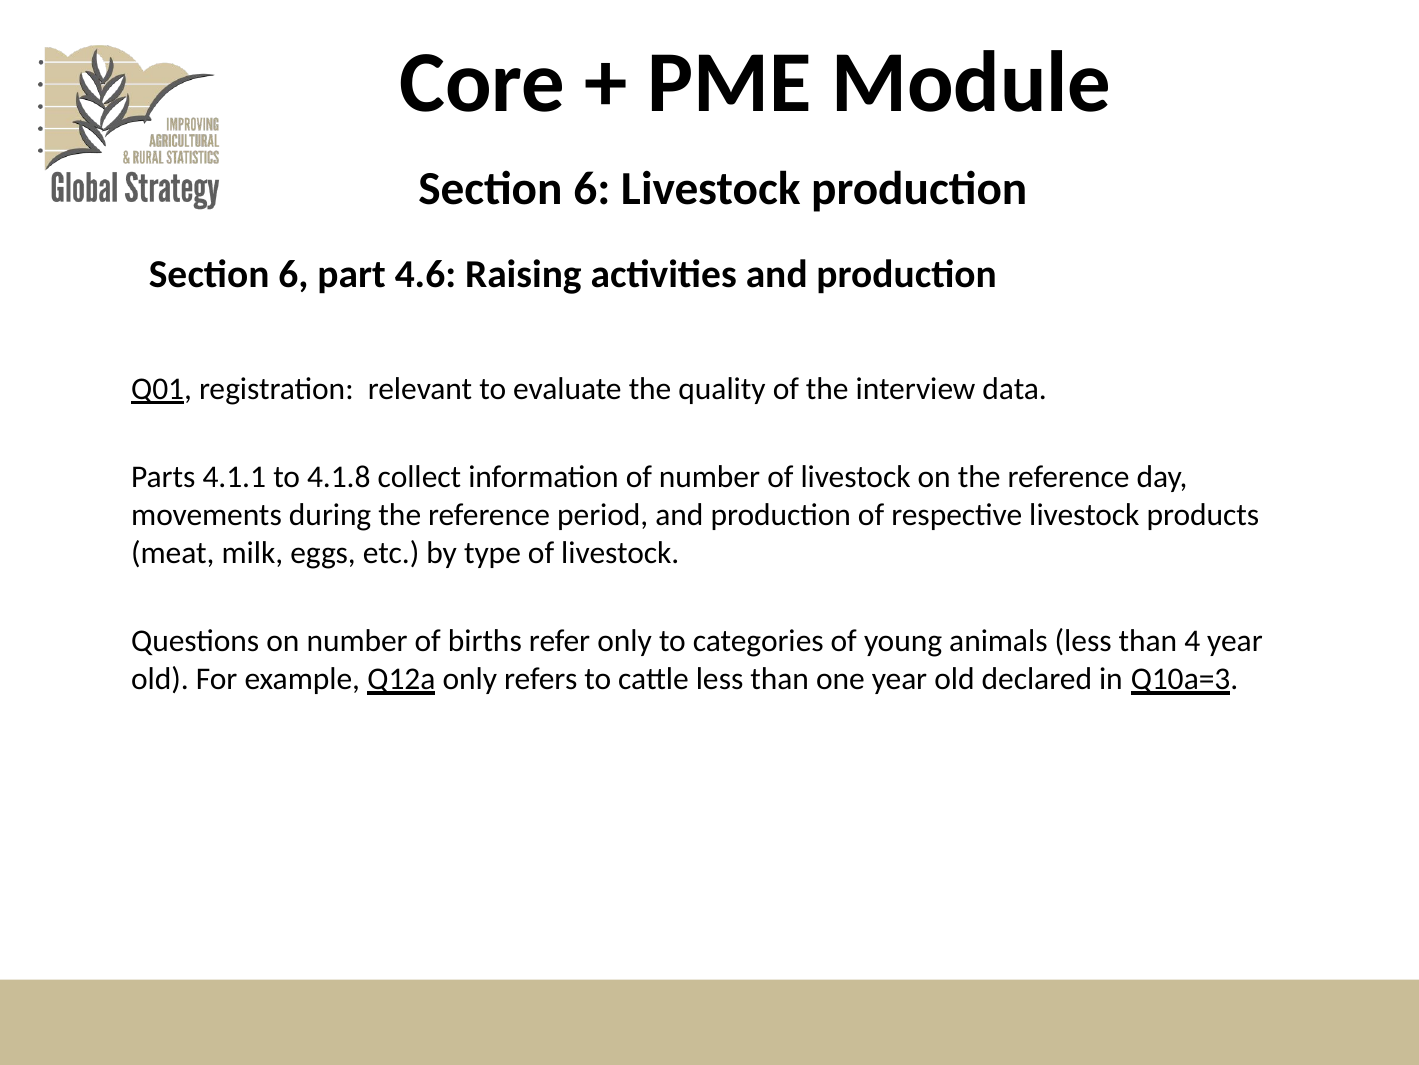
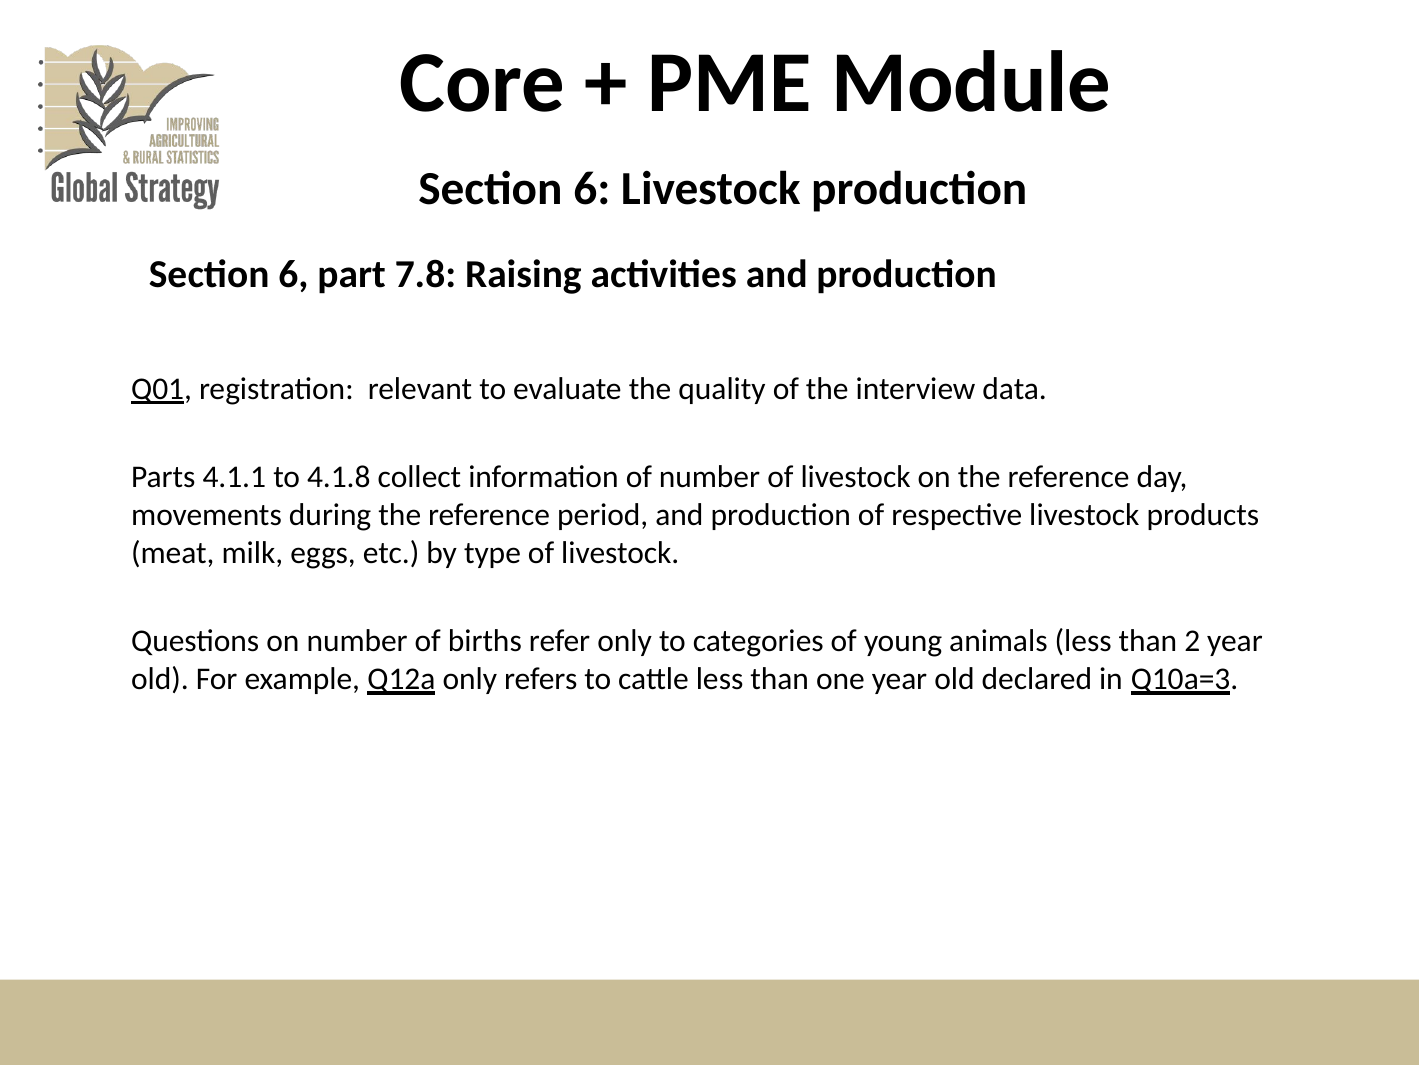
4.6: 4.6 -> 7.8 (425, 274)
4: 4 -> 2 (1192, 641)
